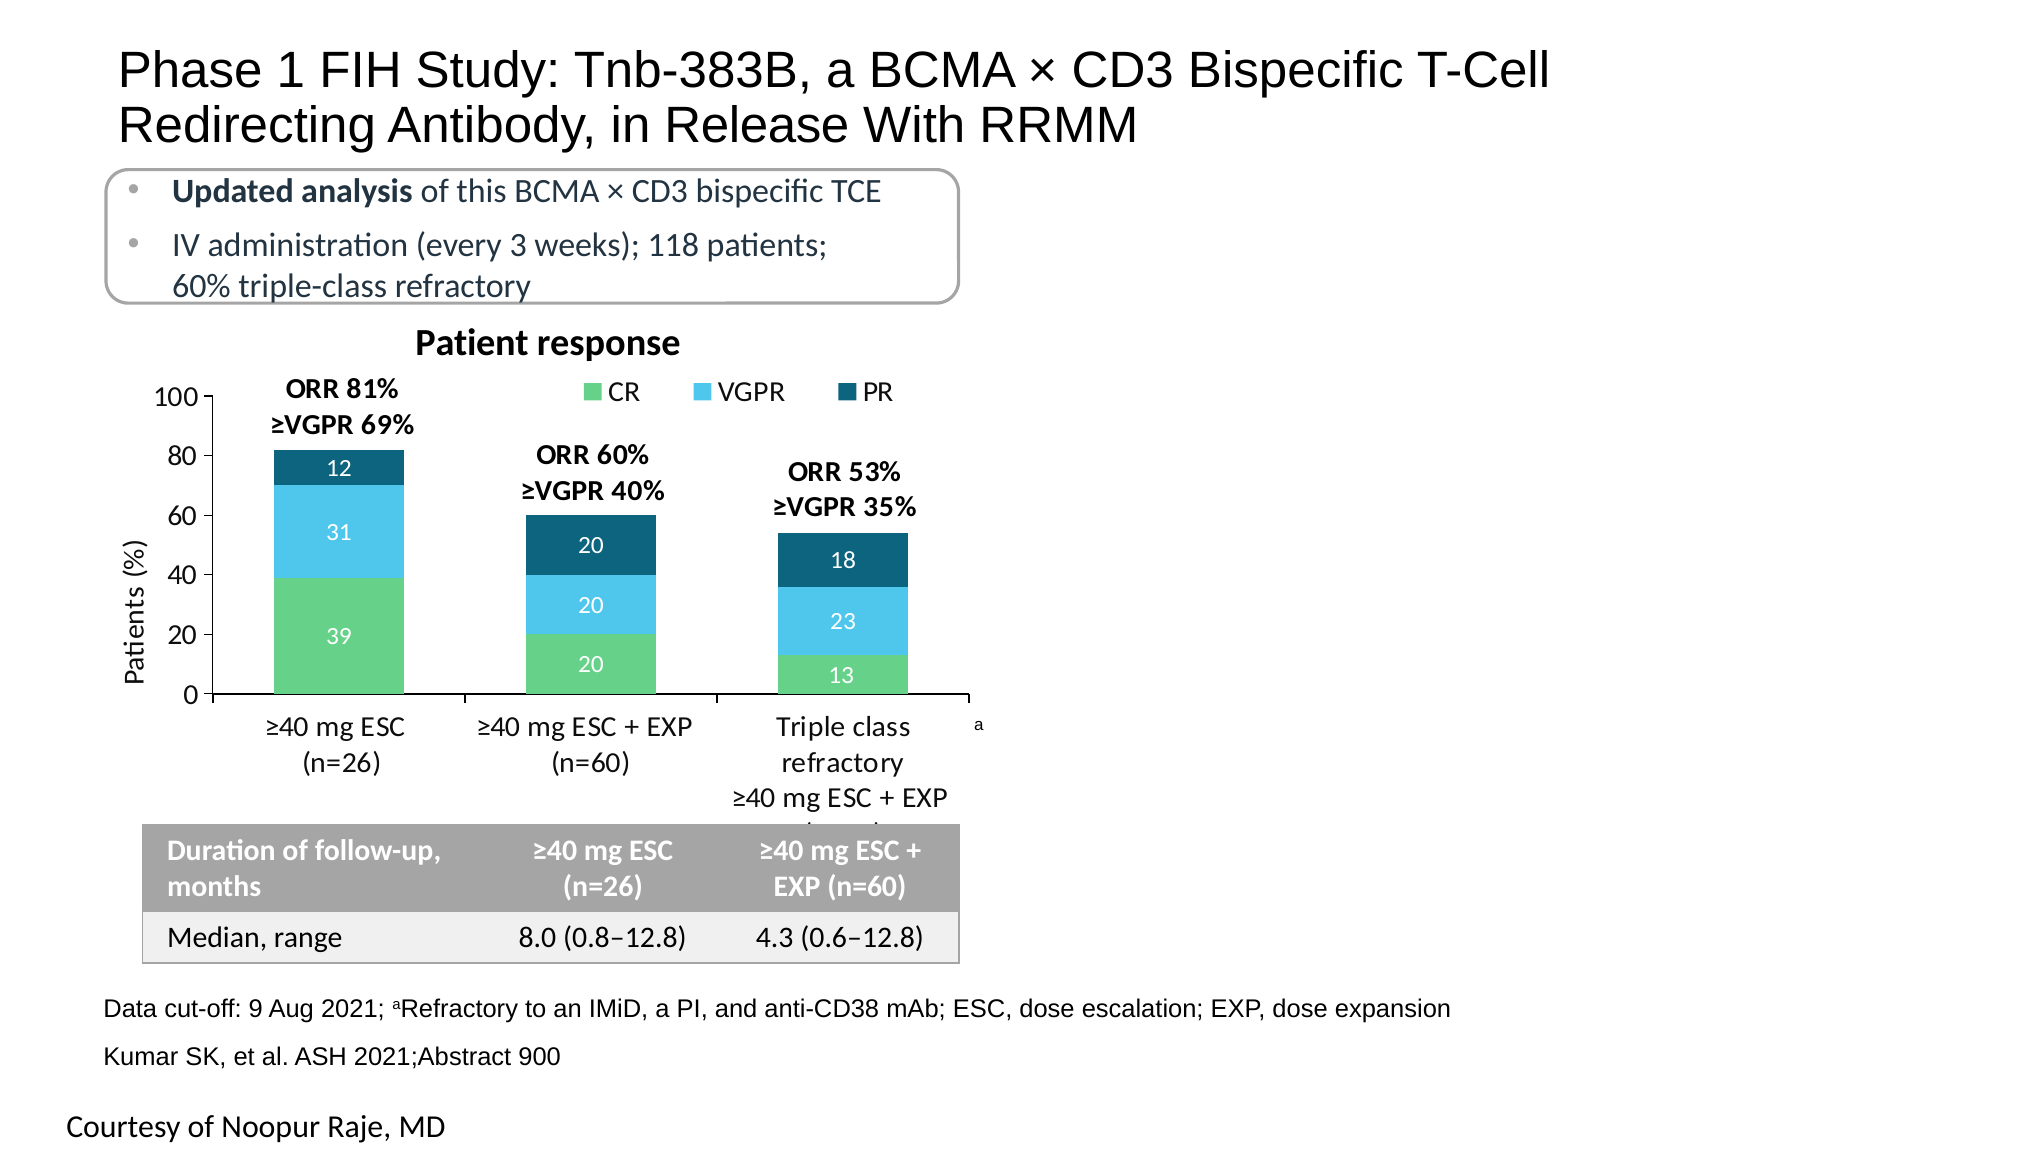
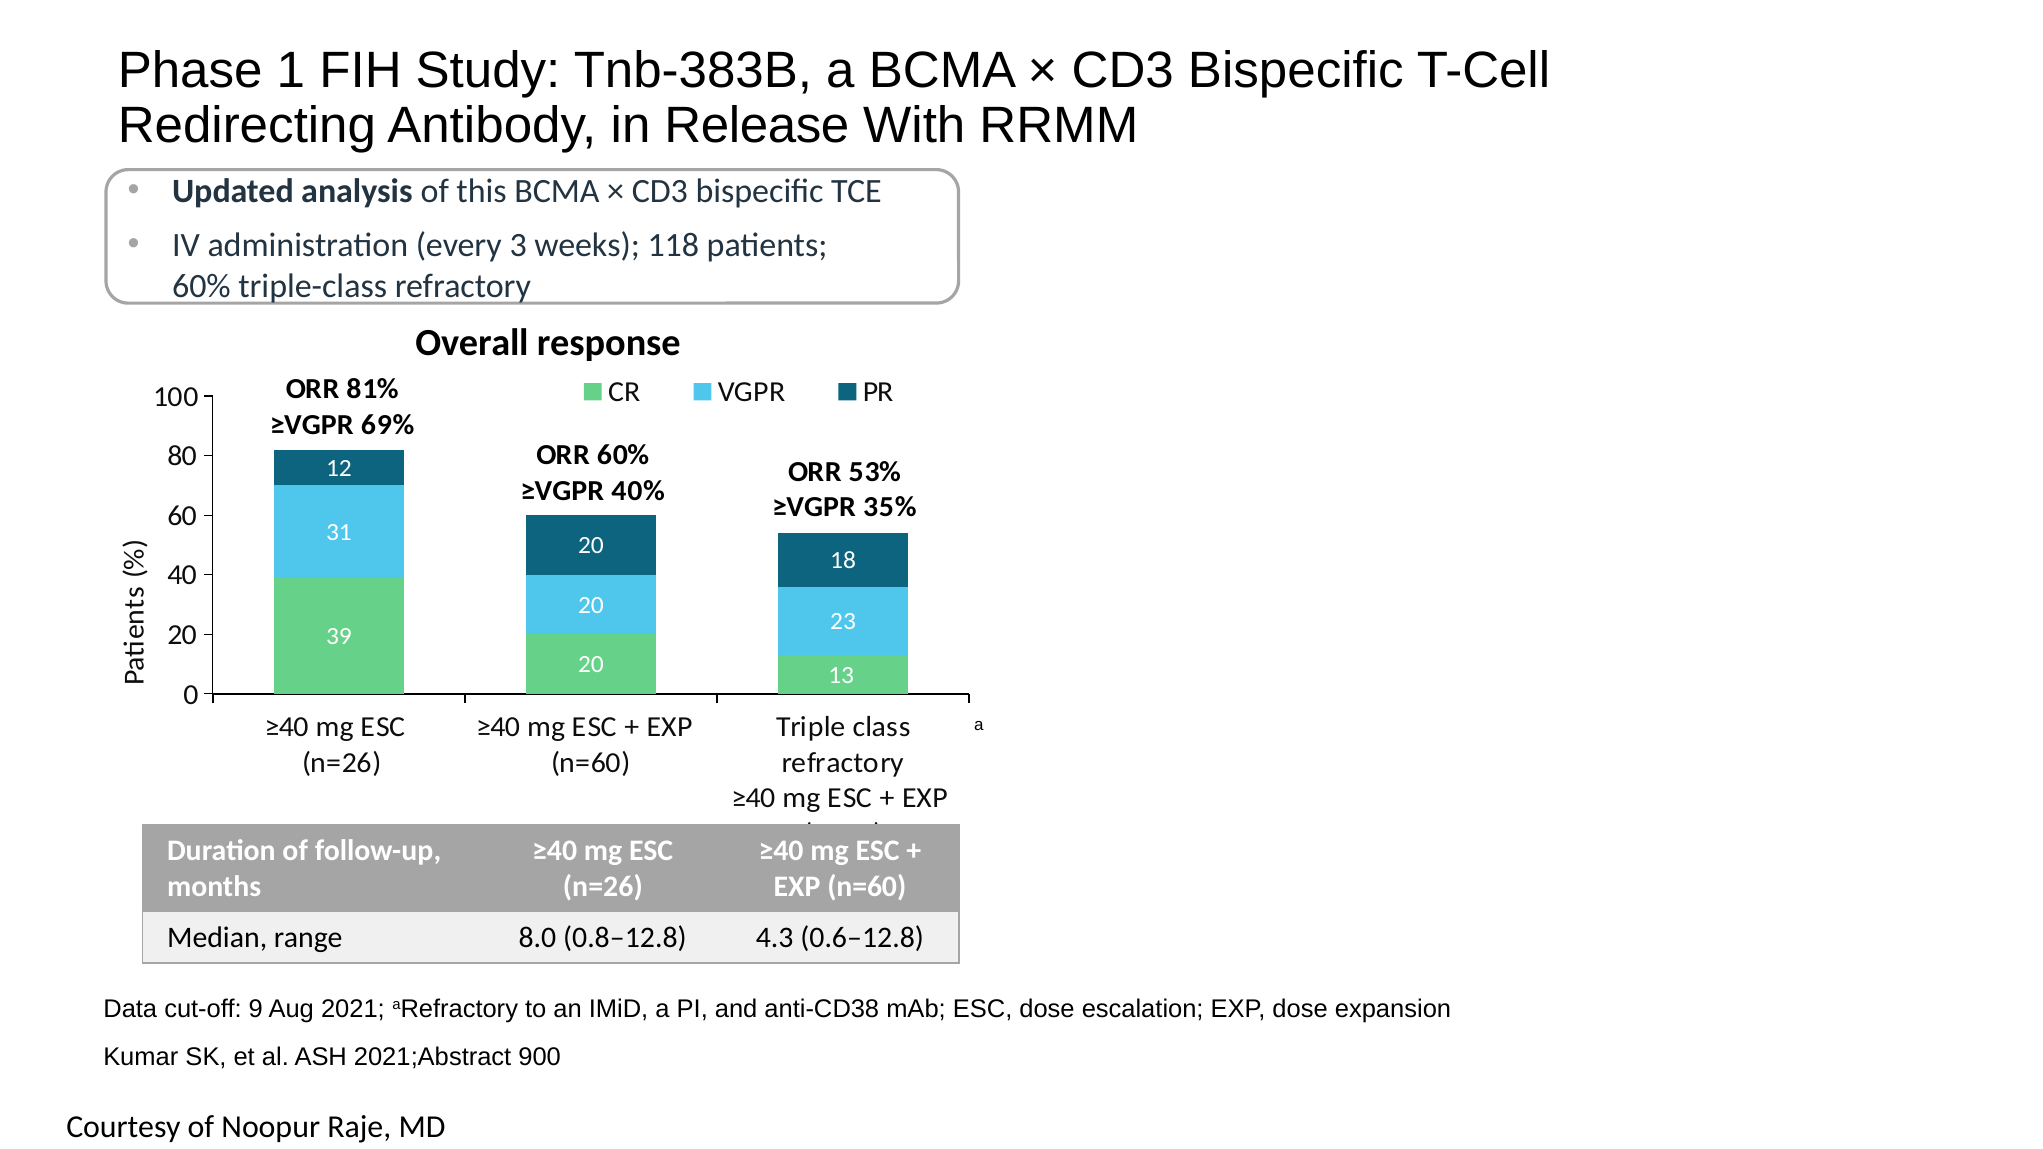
Patient: Patient -> Overall (472, 343)
